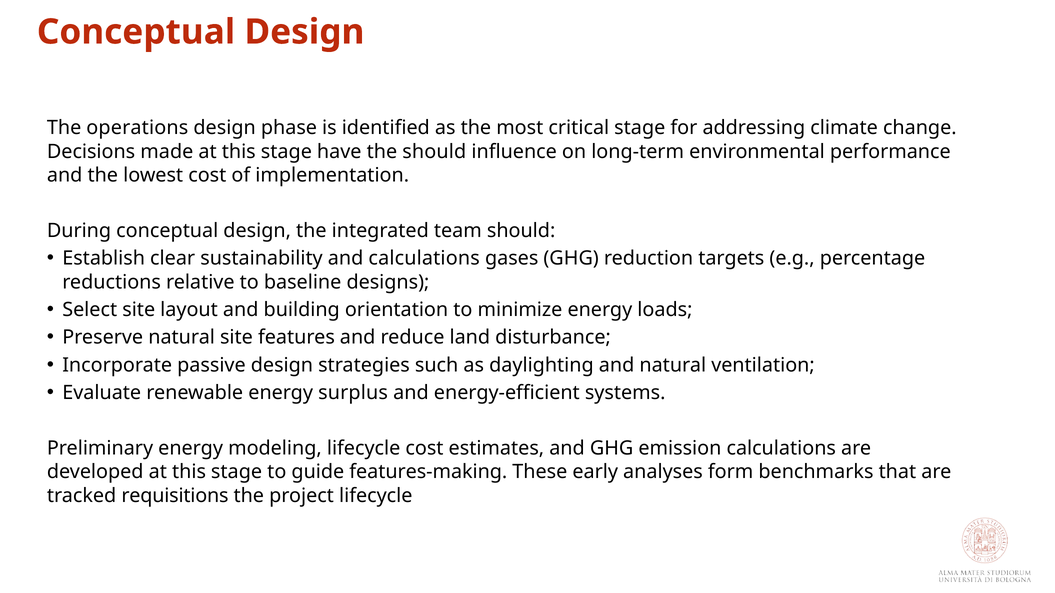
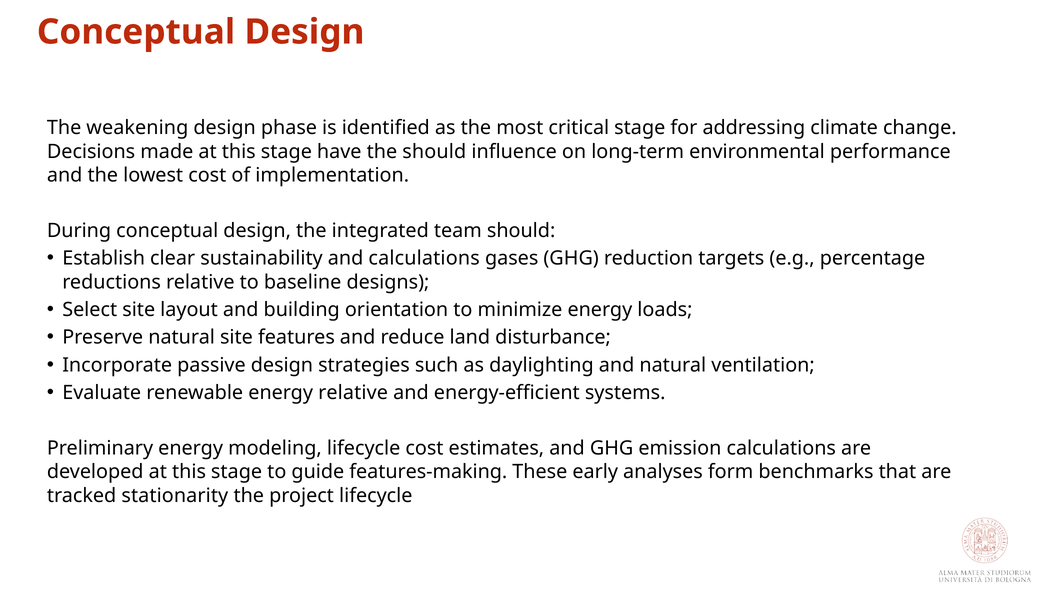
operations: operations -> weakening (137, 128)
energy surplus: surplus -> relative (353, 393)
requisitions: requisitions -> stationarity (175, 496)
